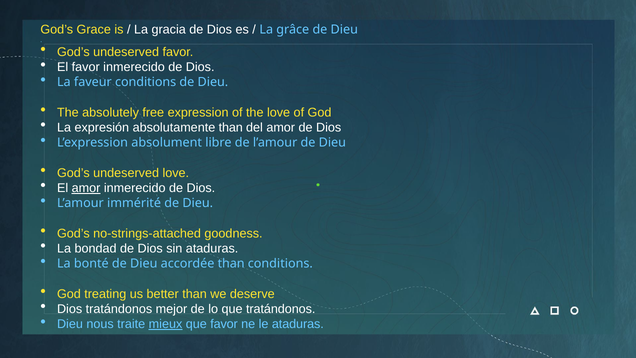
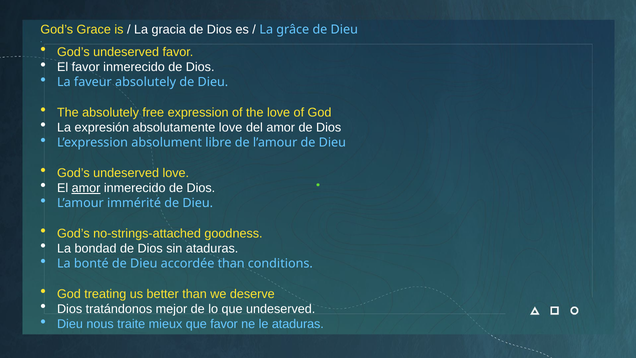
faveur conditions: conditions -> absolutely (146, 82)
absolutamente than: than -> love (231, 128)
que tratándonos: tratándonos -> undeserved (281, 309)
mieux underline: present -> none (166, 324)
